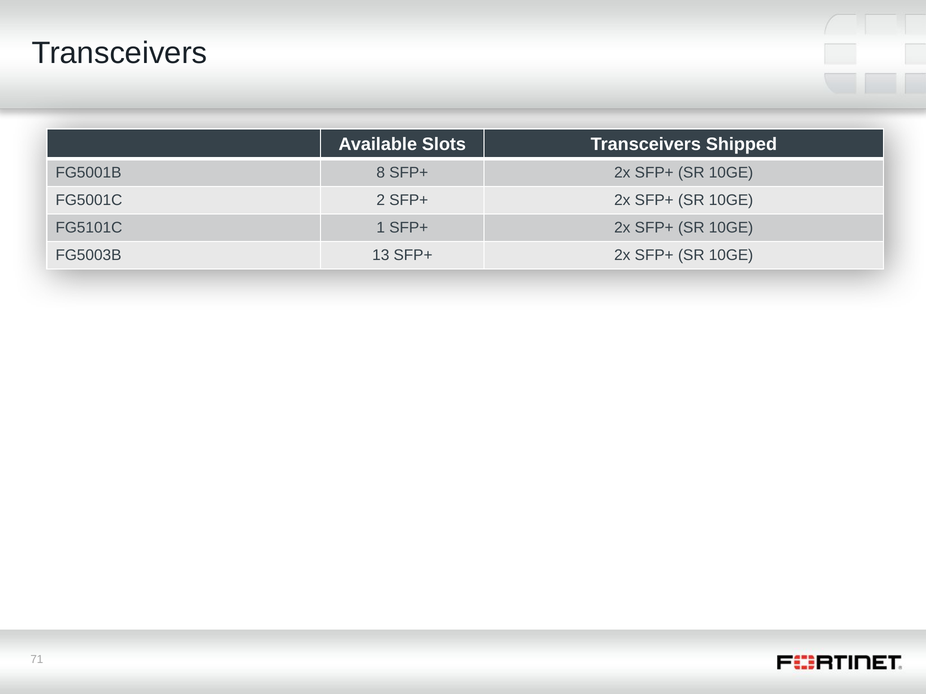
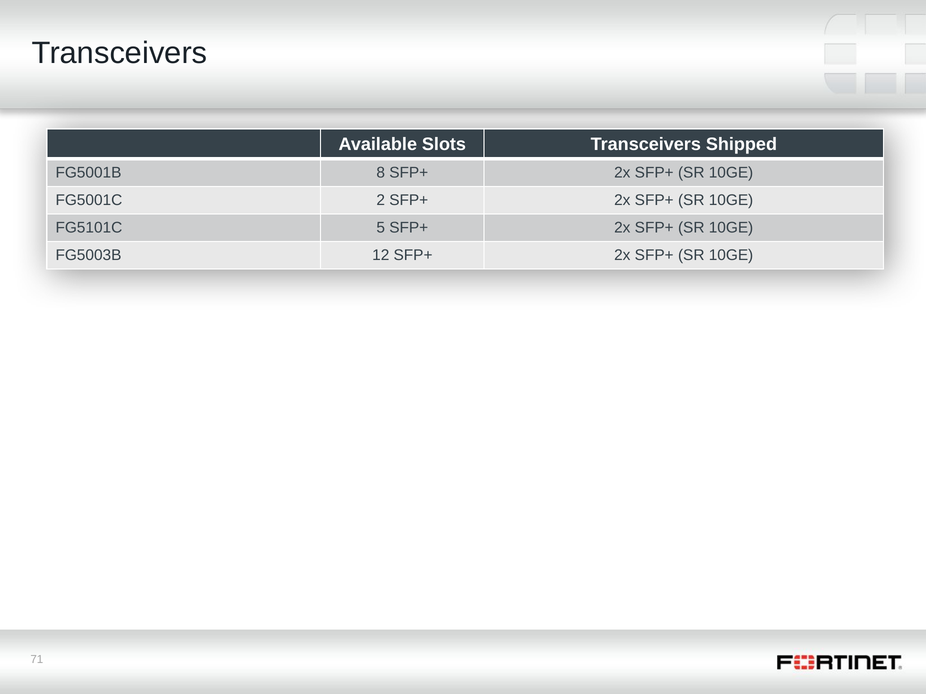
1: 1 -> 5 (381, 228)
13: 13 -> 12 (381, 255)
